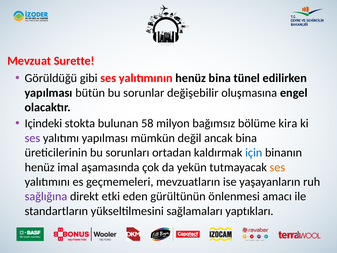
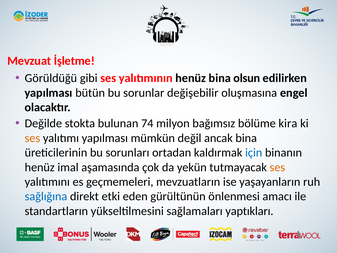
Surette: Surette -> İşletme (74, 61)
tünel: tünel -> olsun (247, 78)
Içindeki: Içindeki -> Değilde (43, 123)
58: 58 -> 74 (147, 123)
ses colour: purple -> orange (32, 138)
sağlığına colour: purple -> blue (46, 196)
